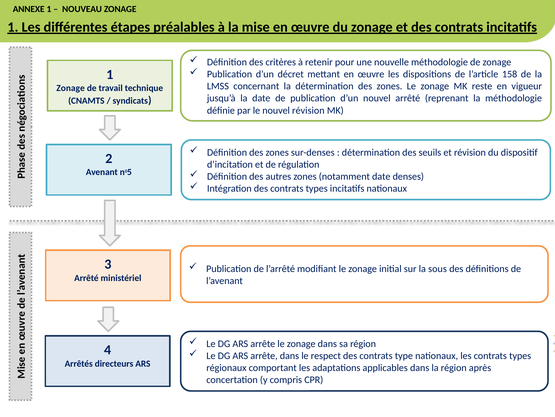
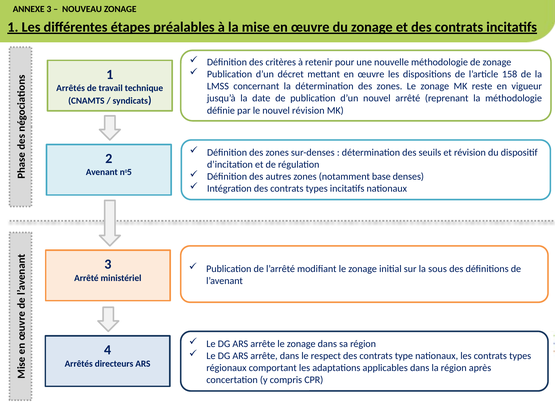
ANNEXE 1: 1 -> 3 (49, 9)
Zonage: Zonage -> Arrêtés (71, 88)
notamment date: date -> base (381, 176)
